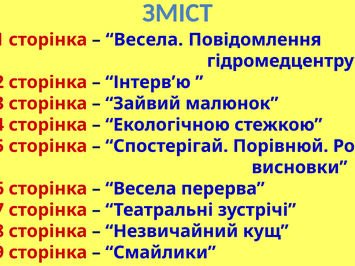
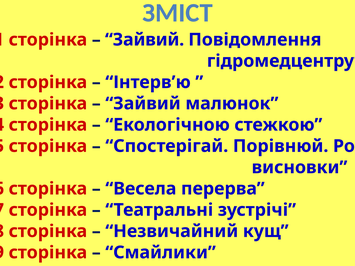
Весела: Весела -> Зайвий (145, 40)
